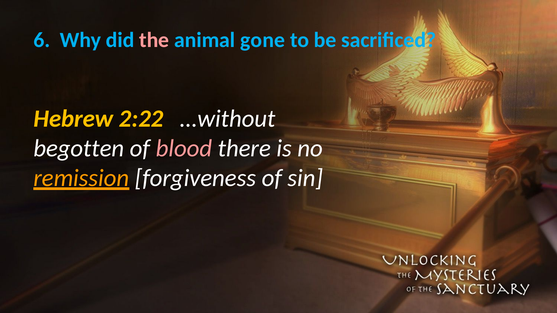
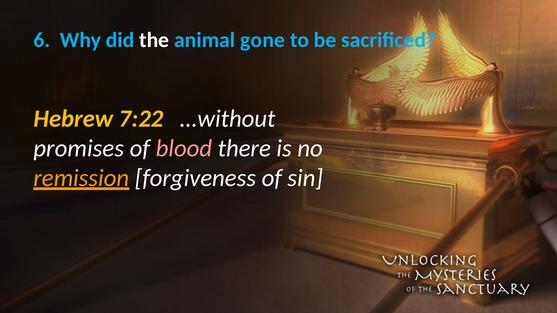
the colour: pink -> white (154, 40)
2:22: 2:22 -> 7:22 (141, 119)
begotten: begotten -> promises (79, 149)
